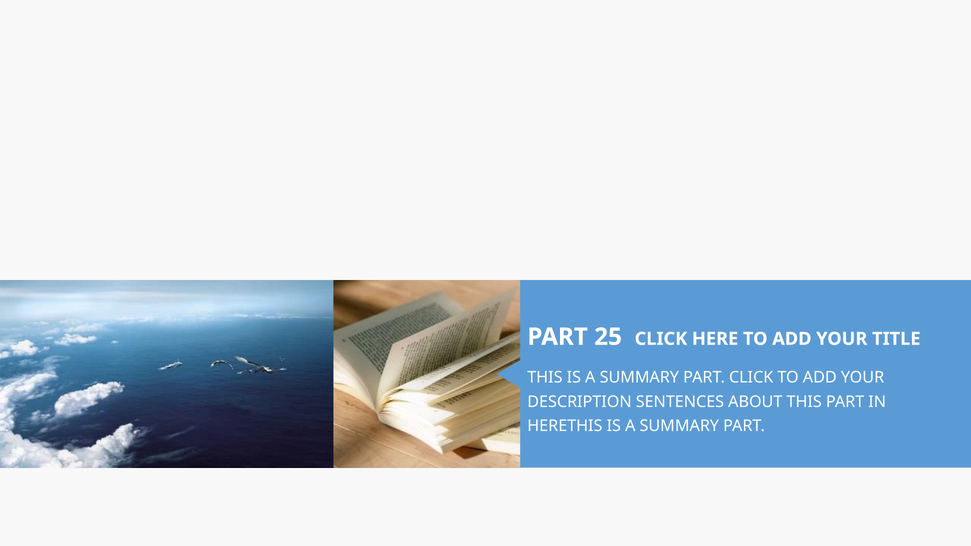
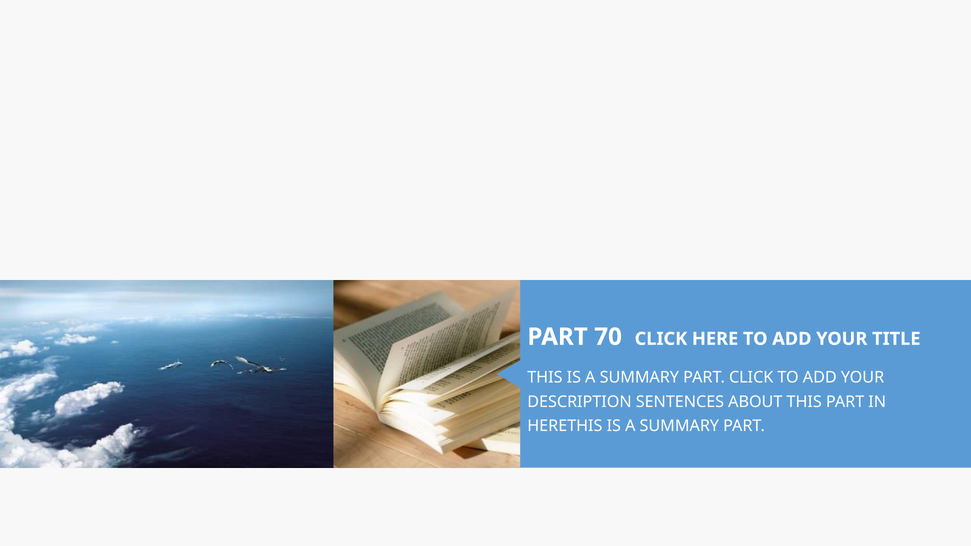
25: 25 -> 70 (608, 337)
